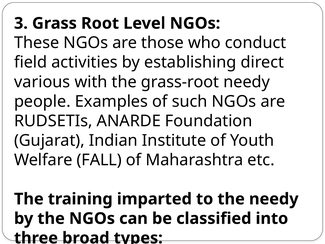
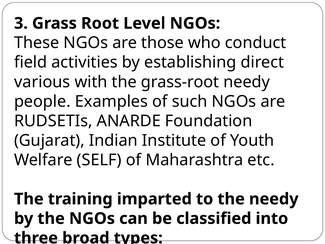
FALL: FALL -> SELF (99, 160)
